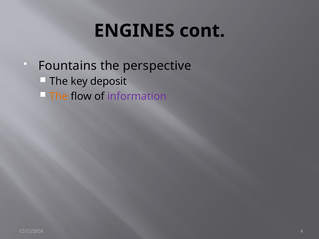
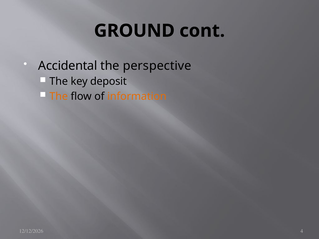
ENGINES: ENGINES -> GROUND (134, 31)
Fountains: Fountains -> Accidental (68, 66)
information colour: purple -> orange (137, 96)
